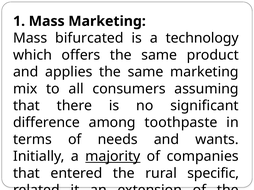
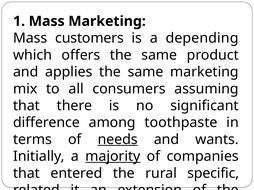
bifurcated: bifurcated -> customers (89, 38)
technology: technology -> depending (202, 38)
needs underline: none -> present (118, 140)
